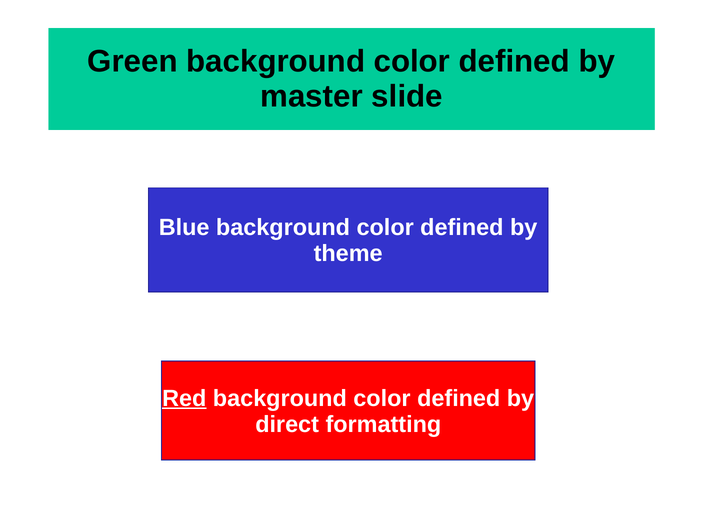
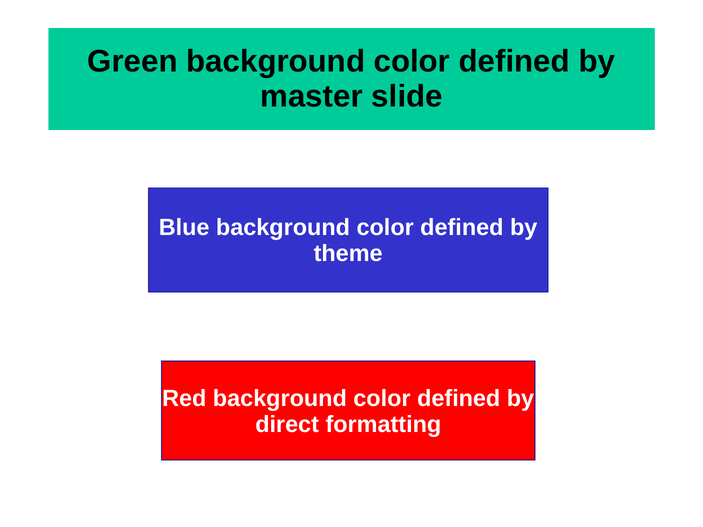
Red underline: present -> none (184, 399)
